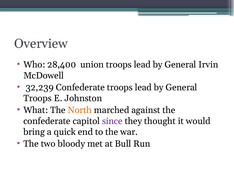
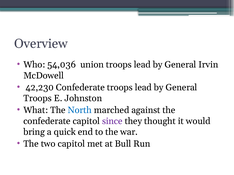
28,400: 28,400 -> 54,036 (62, 65)
32,239: 32,239 -> 42,230 (40, 88)
North colour: orange -> blue (80, 110)
two bloody: bloody -> capitol (71, 144)
